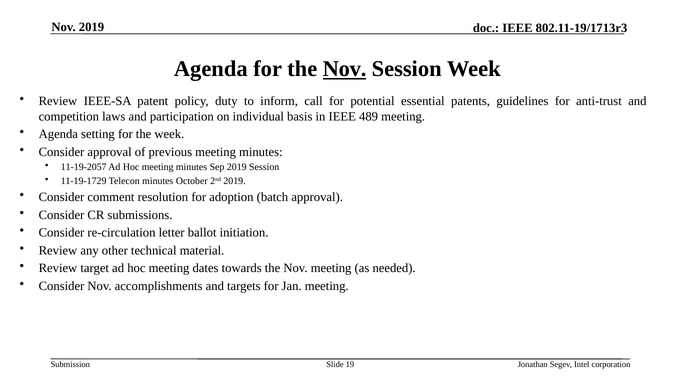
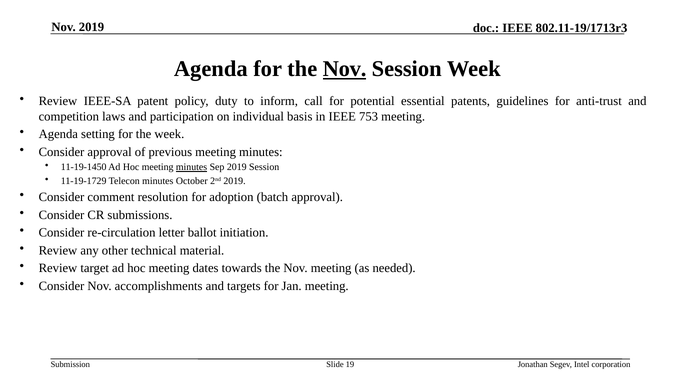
489: 489 -> 753 (369, 116)
11-19-2057: 11-19-2057 -> 11-19-1450 (84, 167)
minutes underline: none -> present (192, 167)
